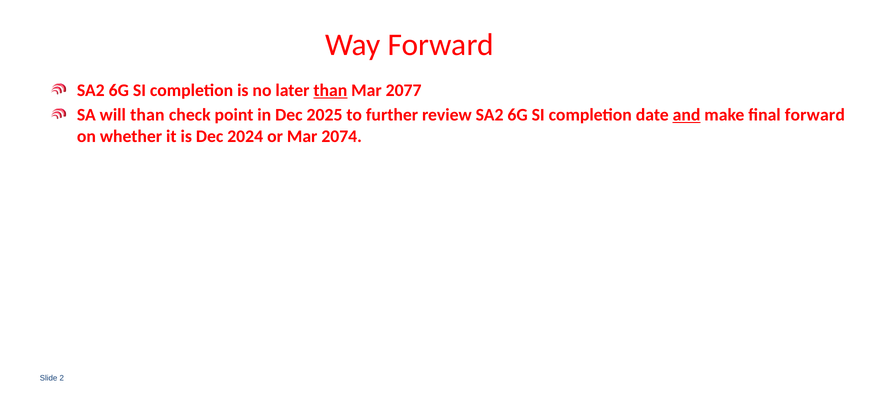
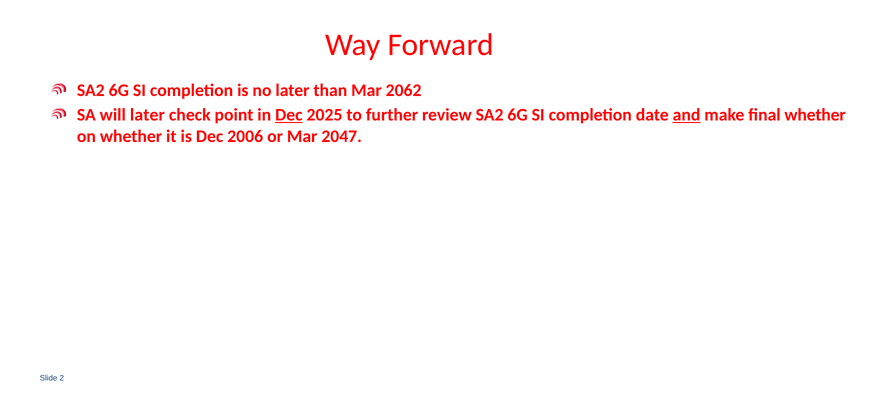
than underline: present -> none (330, 90)
2077: 2077 -> 2062 (404, 90)
will than: than -> later (147, 115)
Dec underline: none -> present (289, 115)
final forward: forward -> whether (815, 115)
2024: 2024 -> 2006 (245, 136)
2074: 2074 -> 2047 (342, 136)
